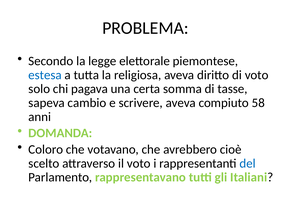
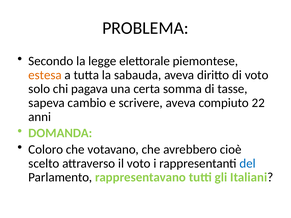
estesa colour: blue -> orange (45, 75)
religiosa: religiosa -> sabauda (138, 75)
58: 58 -> 22 (258, 103)
